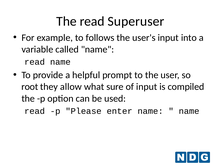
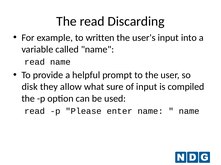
Superuser: Superuser -> Discarding (136, 21)
follows: follows -> written (100, 38)
root: root -> disk (30, 87)
